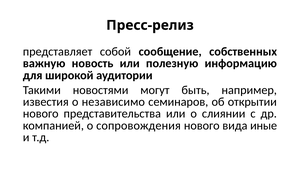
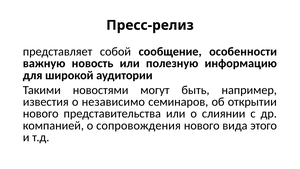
собственных: собственных -> особенности (243, 52)
иные: иные -> этого (264, 125)
